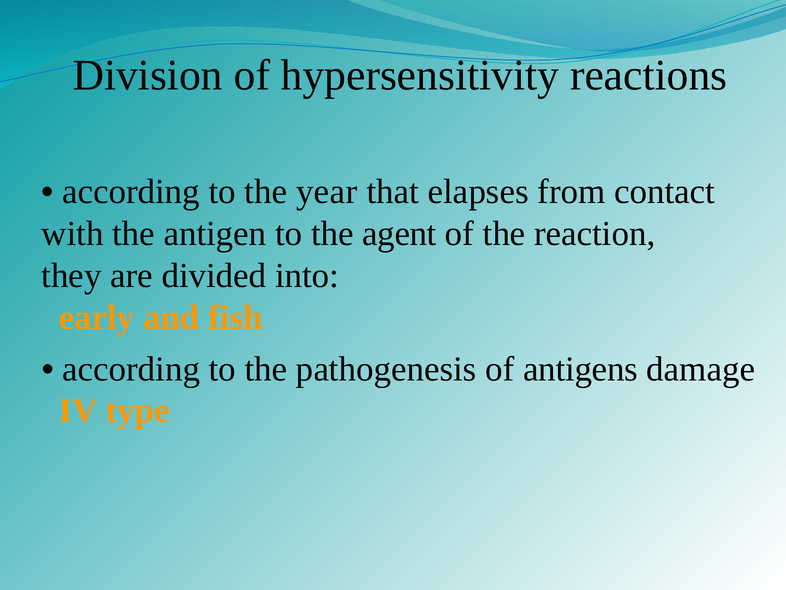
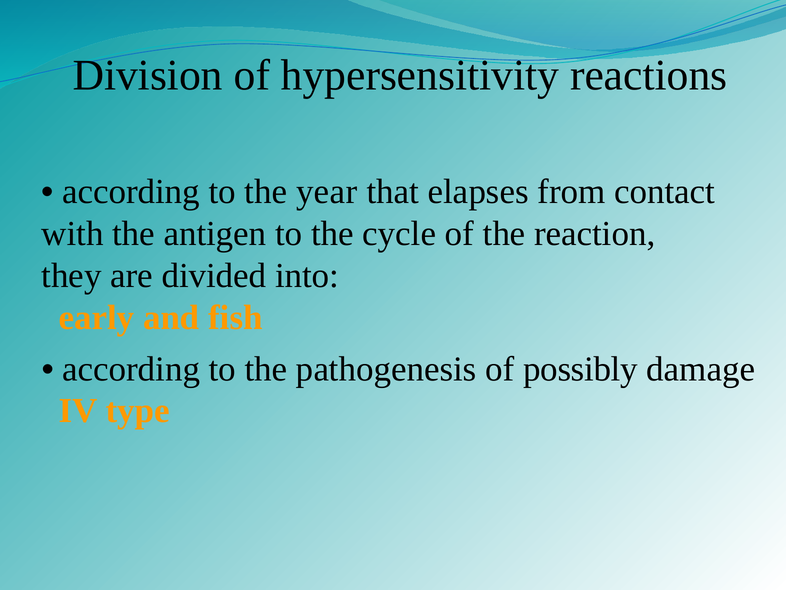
agent: agent -> cycle (399, 234)
antigens: antigens -> possibly (581, 369)
